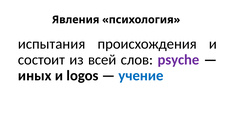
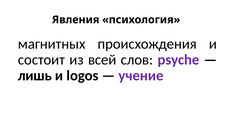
испытания: испытания -> магнитных (52, 44)
иных: иных -> лишь (35, 76)
учение colour: blue -> purple (141, 76)
